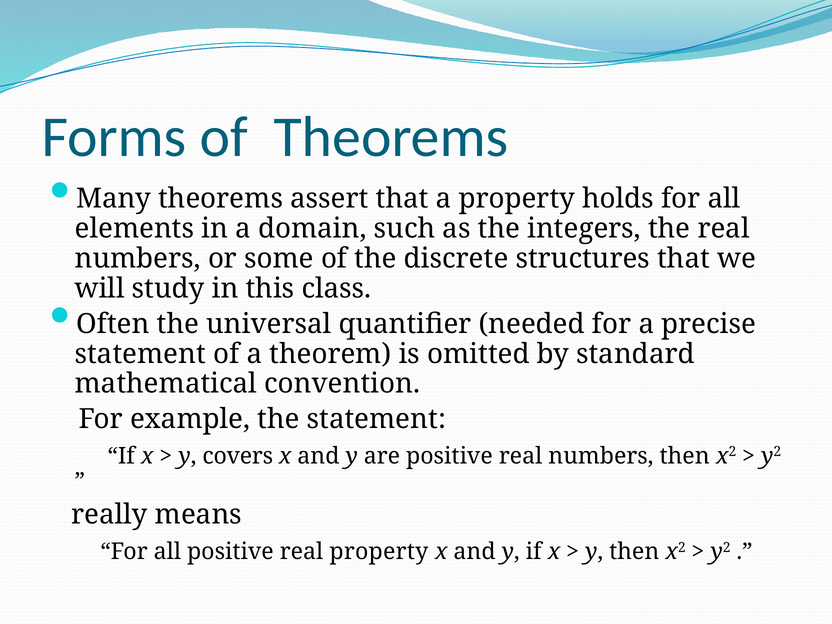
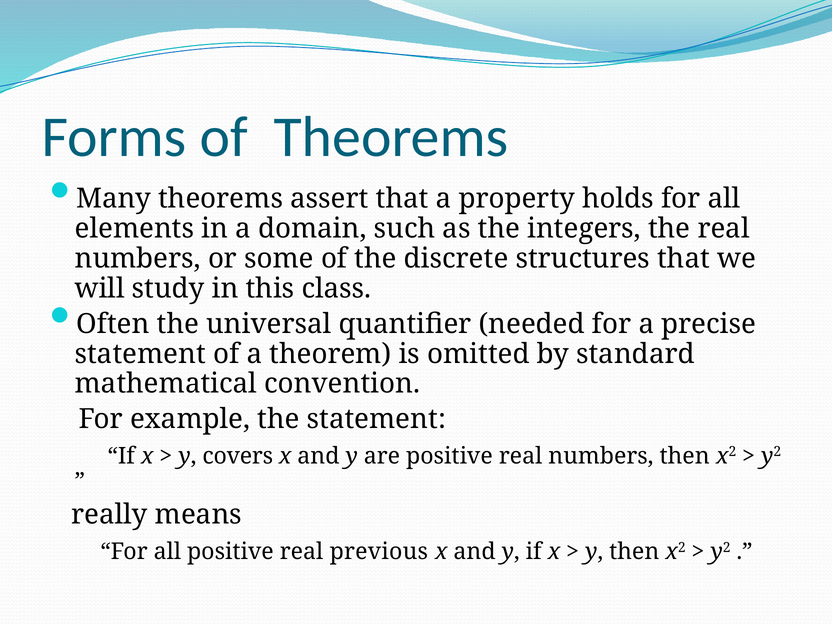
real property: property -> previous (379, 552)
